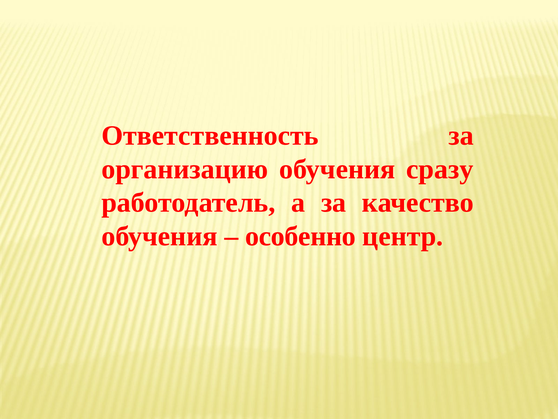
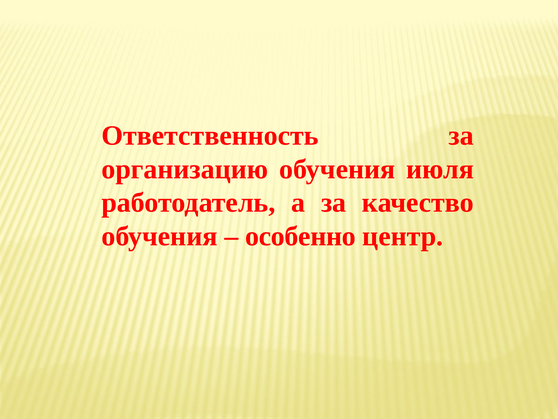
сразу: сразу -> июля (440, 169)
